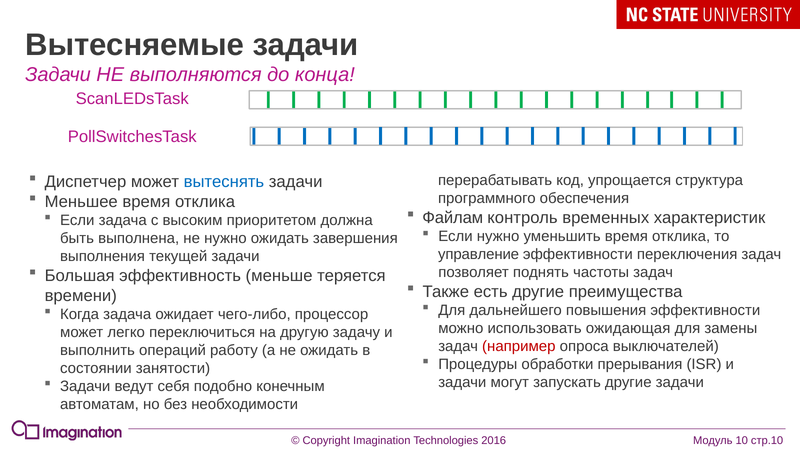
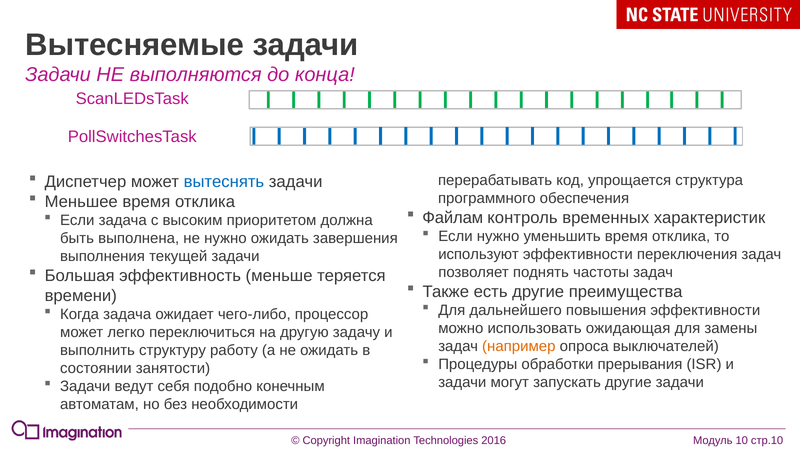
управление: управление -> используют (479, 254)
например colour: red -> orange (519, 346)
операций: операций -> структуру (173, 350)
